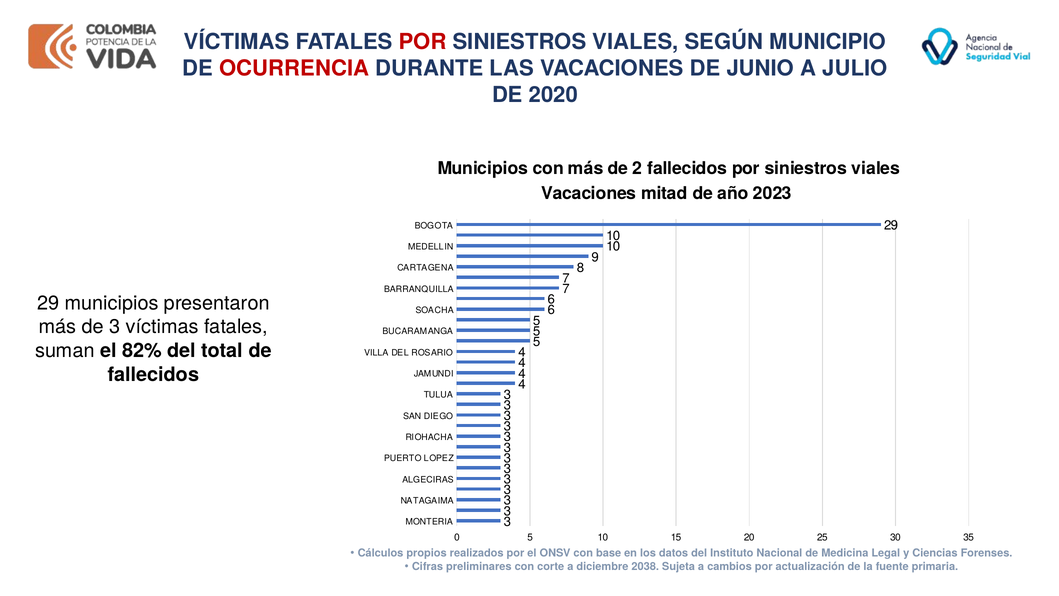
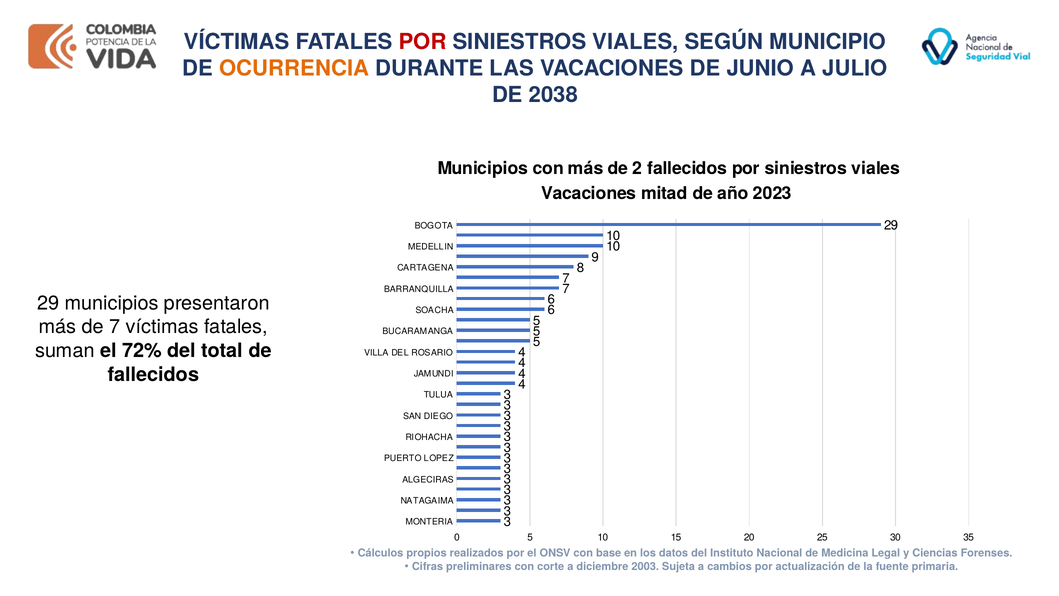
OCURRENCIA colour: red -> orange (294, 69)
2020: 2020 -> 2038 (553, 95)
de 3: 3 -> 7 (115, 327)
82%: 82% -> 72% (142, 351)
2038: 2038 -> 2003 (645, 566)
